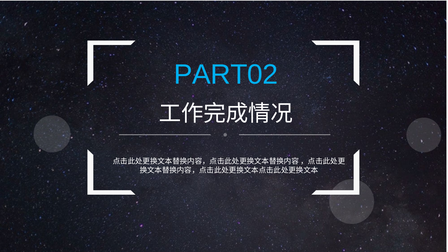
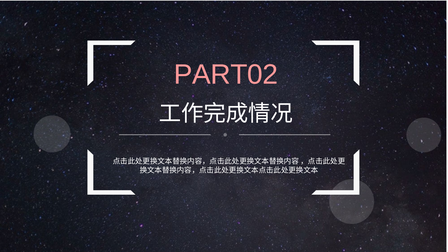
PART02 colour: light blue -> pink (226, 75)
